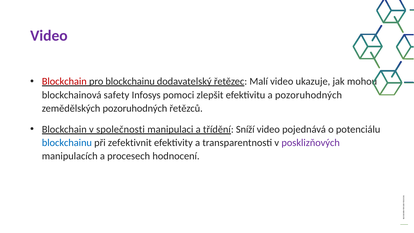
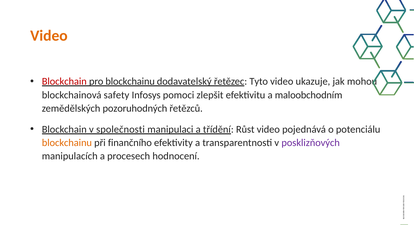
Video colour: purple -> orange (49, 36)
Malí: Malí -> Tyto (259, 81)
a pozoruhodných: pozoruhodných -> maloobchodním (309, 95)
Sníží: Sníží -> Růst (245, 129)
blockchainu colour: blue -> orange (67, 143)
zefektivnit: zefektivnit -> finančního (130, 143)
